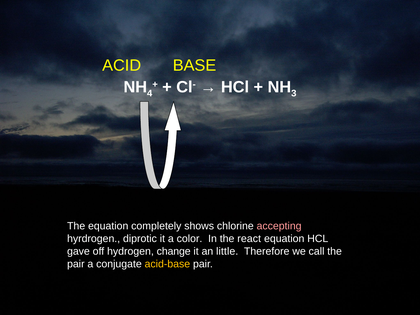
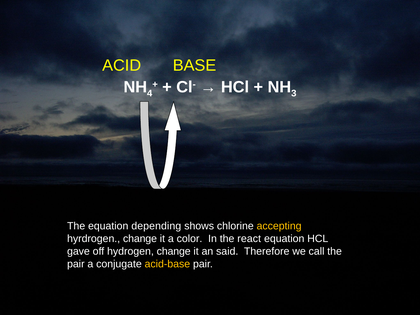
completely: completely -> depending (156, 226)
accepting colour: pink -> yellow (279, 226)
hyrdrogen diprotic: diprotic -> change (140, 239)
little: little -> said (227, 251)
